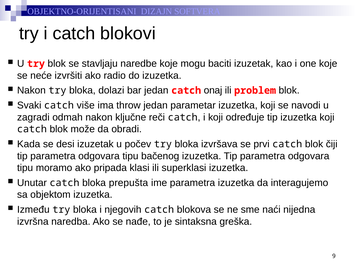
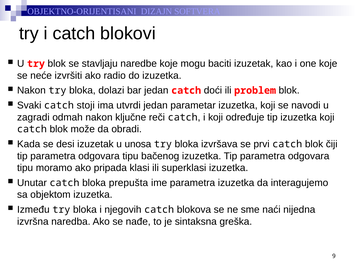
onaj: onaj -> doći (213, 90)
više: više -> stoji (86, 105)
throw: throw -> utvrdi (128, 105)
počev: počev -> unosa (138, 144)
